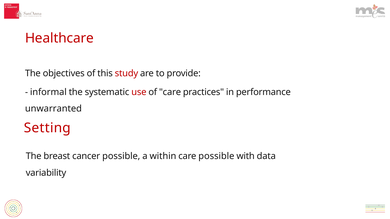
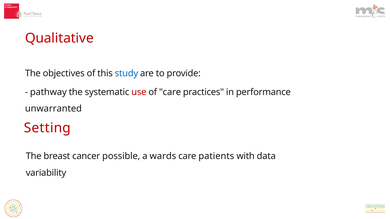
Healthcare: Healthcare -> Qualitative (59, 38)
study colour: red -> blue (126, 74)
informal: informal -> pathway (48, 92)
within: within -> wards (163, 156)
care possible: possible -> patients (216, 156)
